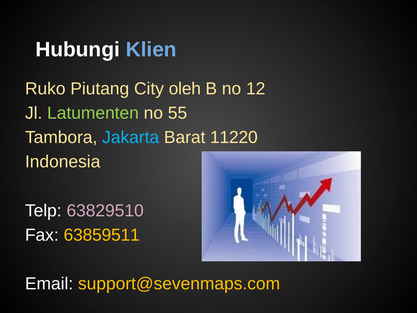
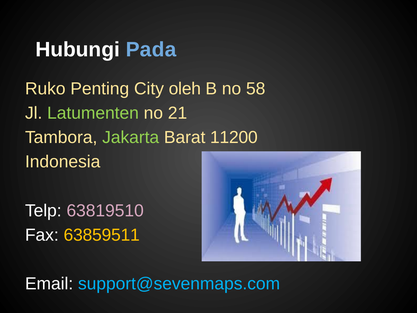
Klien: Klien -> Pada (151, 49)
Piutang: Piutang -> Penting (100, 89)
12: 12 -> 58 (256, 89)
55: 55 -> 21 (178, 113)
Jakarta colour: light blue -> light green (131, 137)
11220: 11220 -> 11200 (234, 137)
63829510: 63829510 -> 63819510 (105, 210)
support@sevenmaps.com colour: yellow -> light blue (179, 283)
